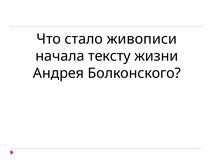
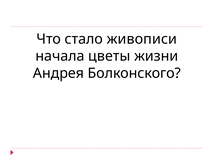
тексту: тексту -> цветы (109, 56)
